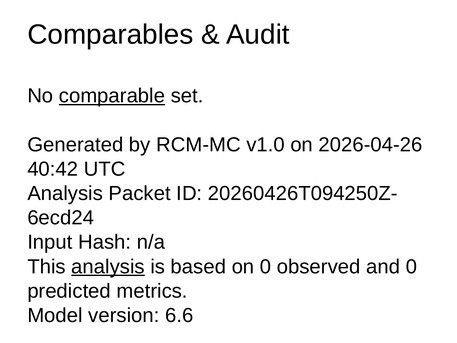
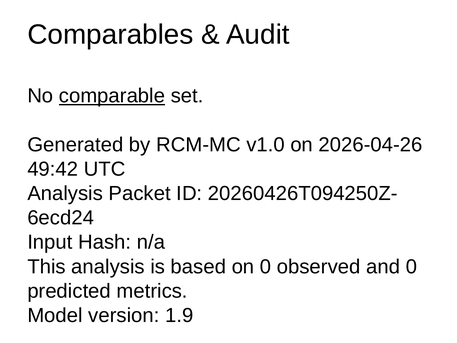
40:42: 40:42 -> 49:42 (53, 169)
analysis underline: present -> none (108, 266)
6.6: 6.6 -> 1.9 (179, 315)
